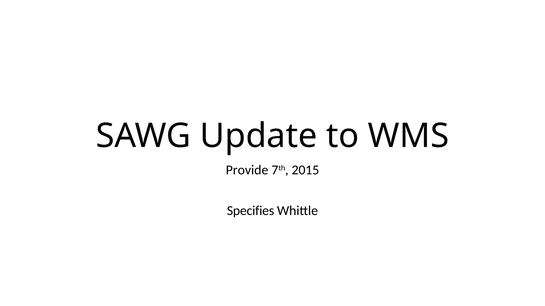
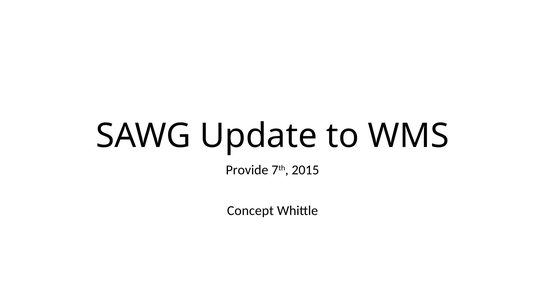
Specifies: Specifies -> Concept (250, 211)
